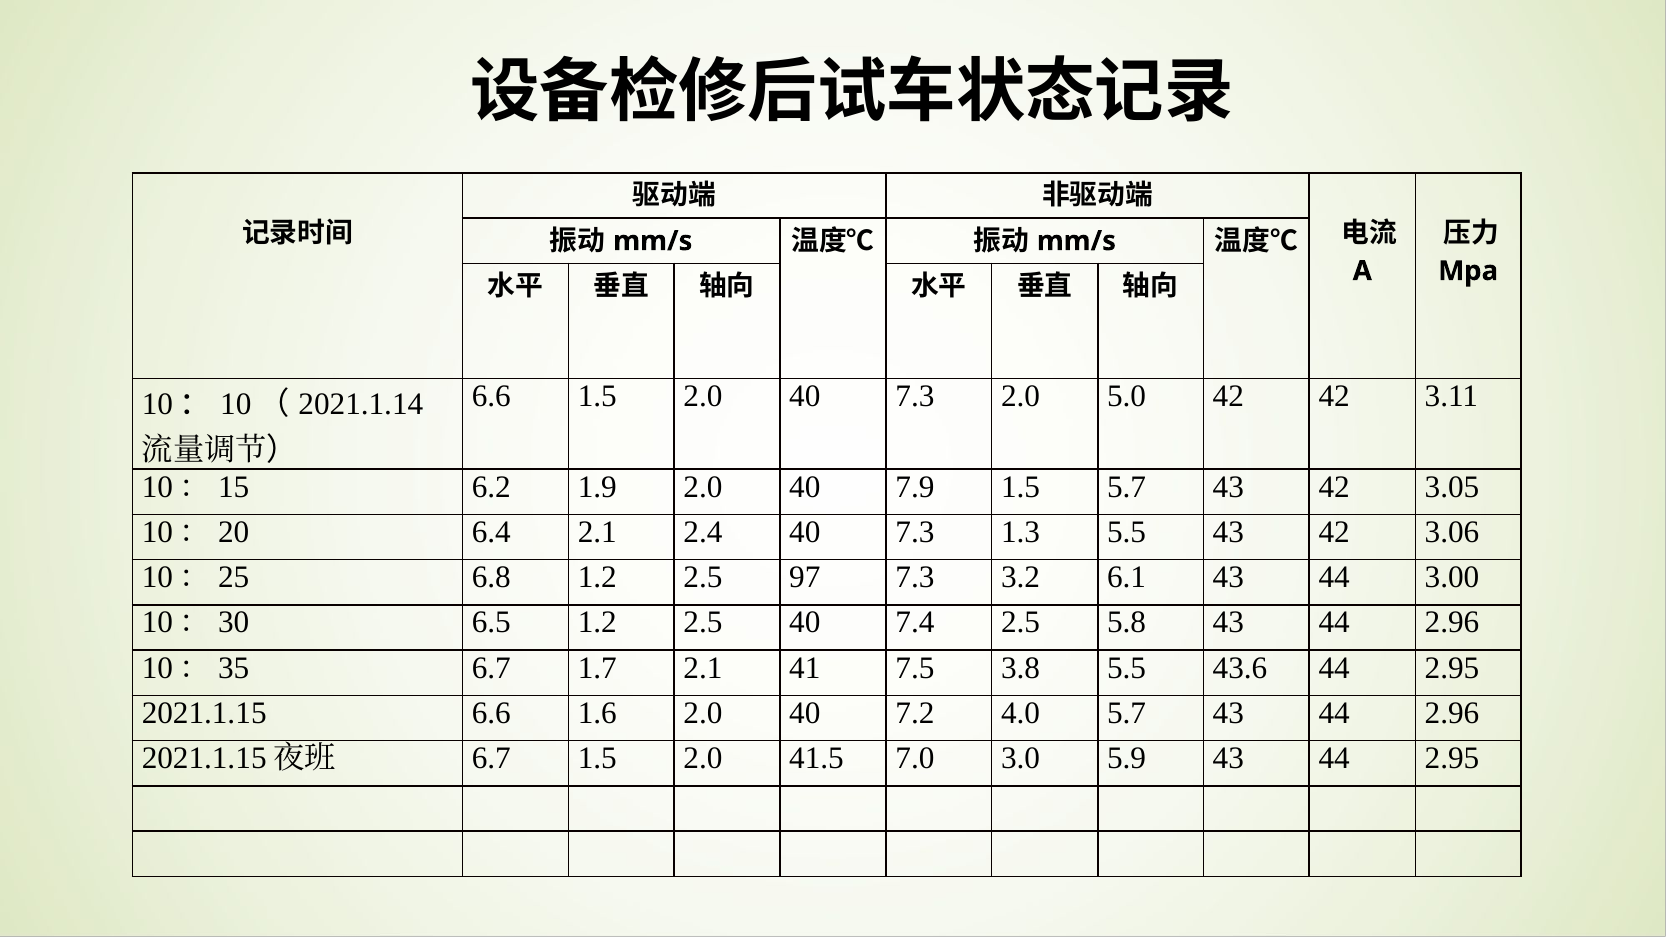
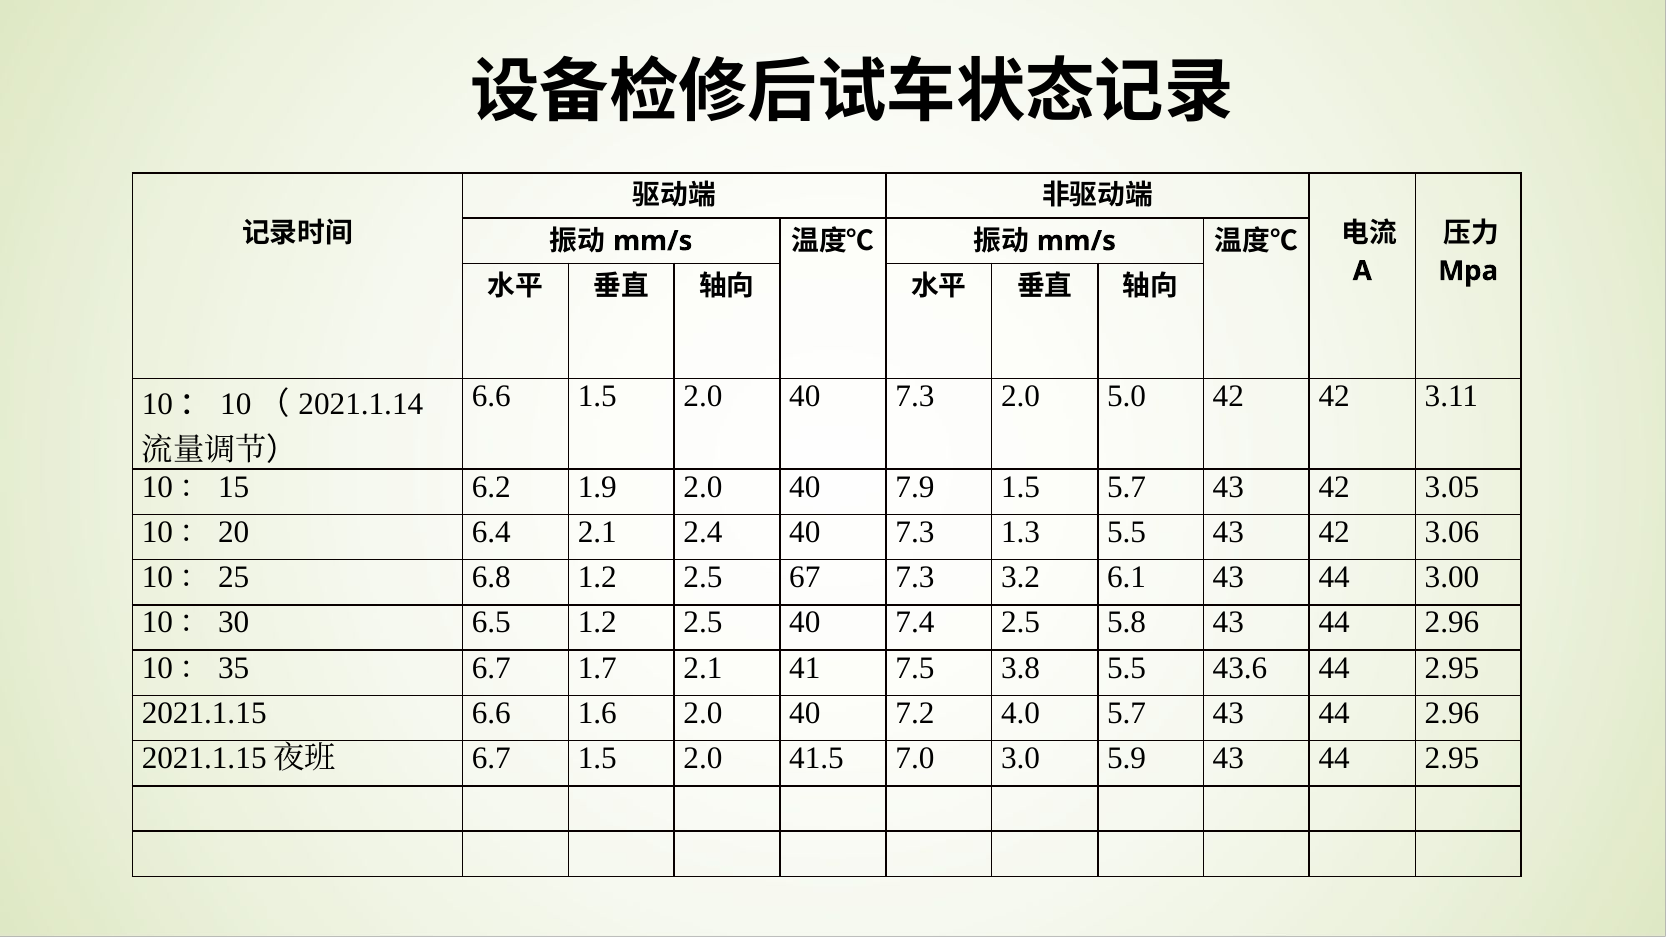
97: 97 -> 67 (805, 577)
